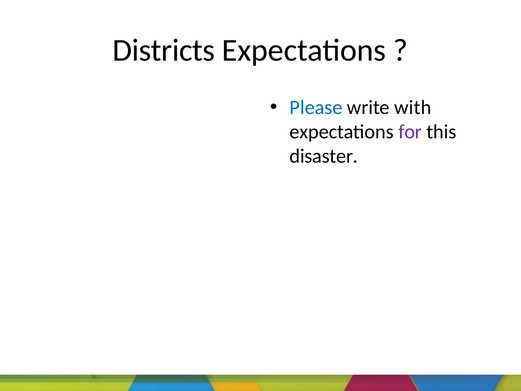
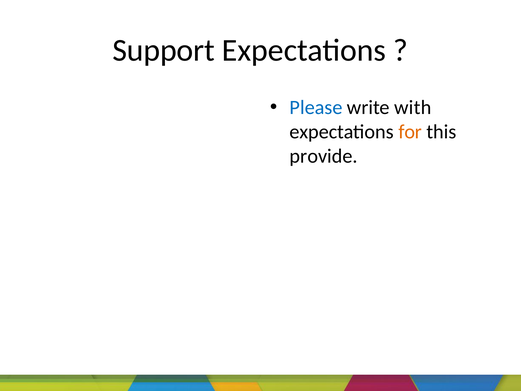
Districts: Districts -> Support (164, 50)
for colour: purple -> orange (410, 132)
disaster: disaster -> provide (324, 156)
